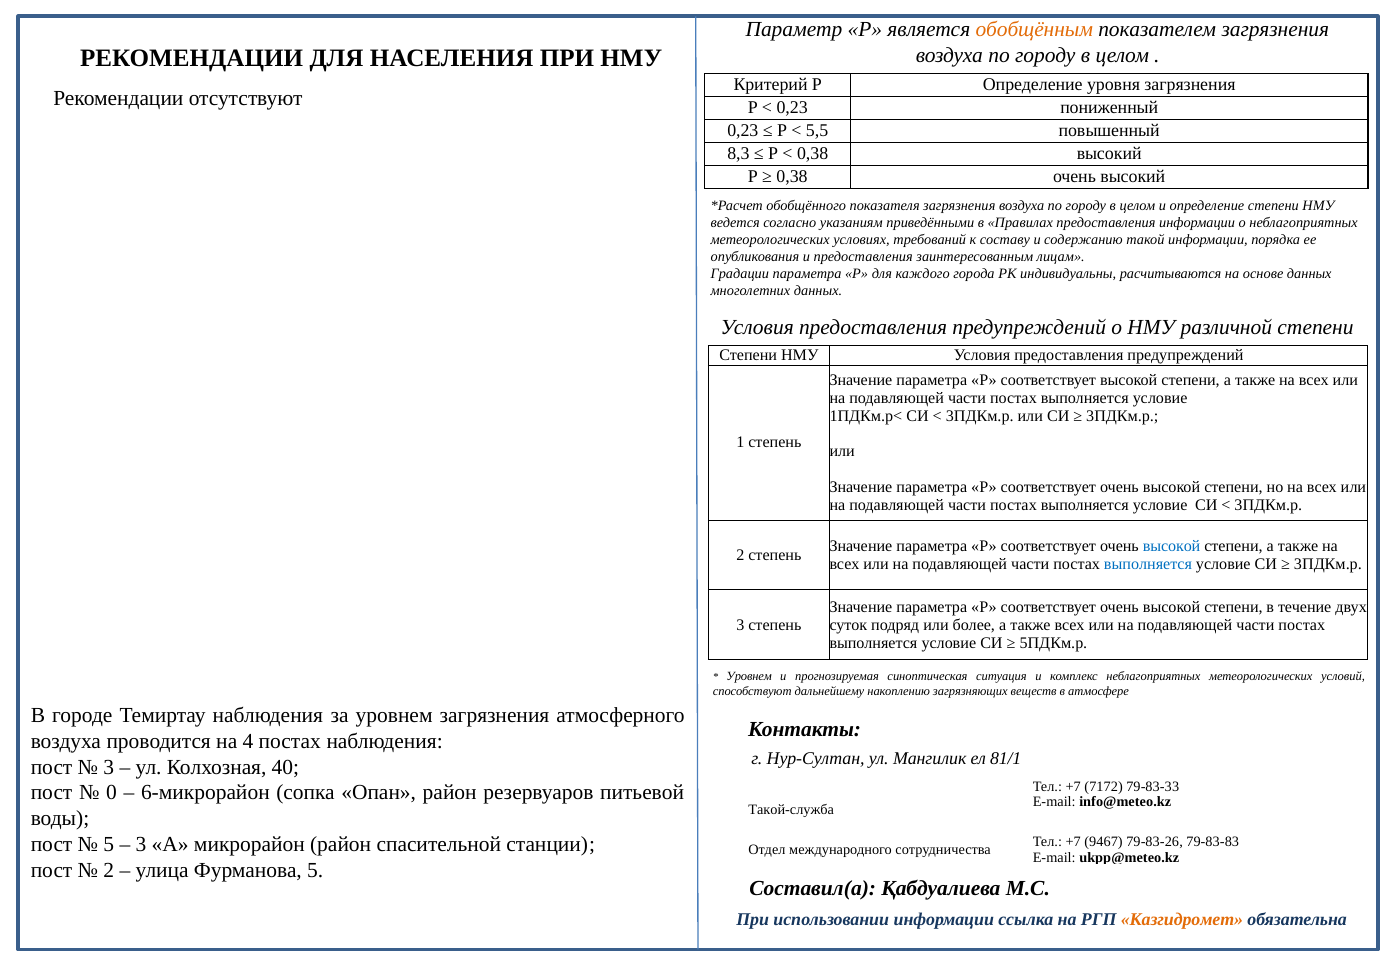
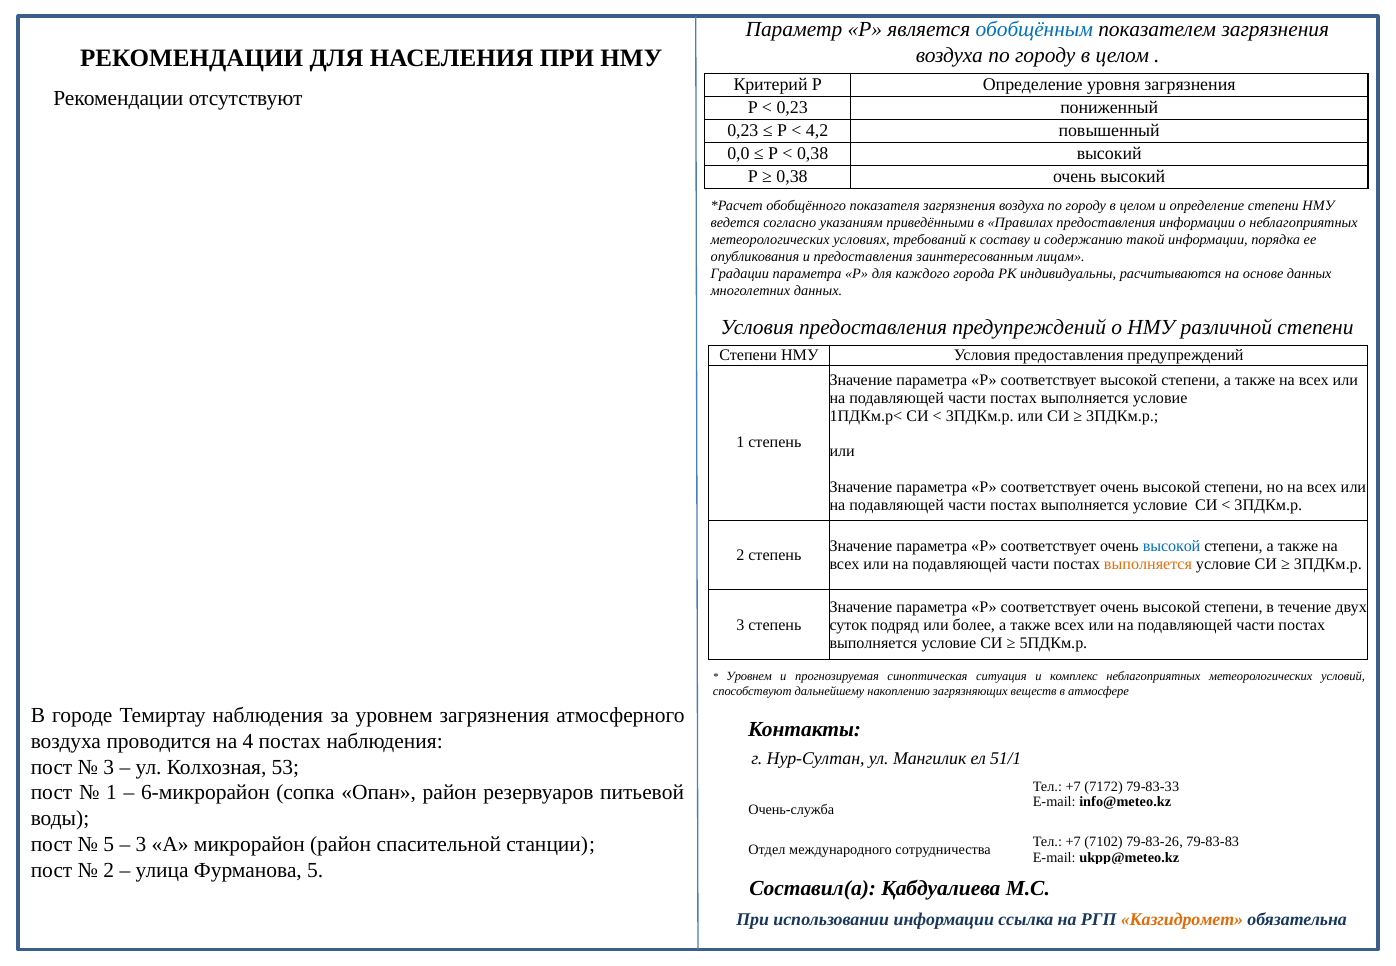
обобщённым colour: orange -> blue (1034, 29)
5,5: 5,5 -> 4,2 (817, 131)
8,3: 8,3 -> 0,0 (738, 154)
выполняется colour: blue -> orange (1148, 564)
81/1: 81/1 -> 51/1 (1006, 759)
40: 40 -> 53 (285, 767)
0: 0 -> 1 (112, 793)
Такой-служба: Такой-служба -> Очень-служба (791, 810)
9467: 9467 -> 7102 (1104, 842)
